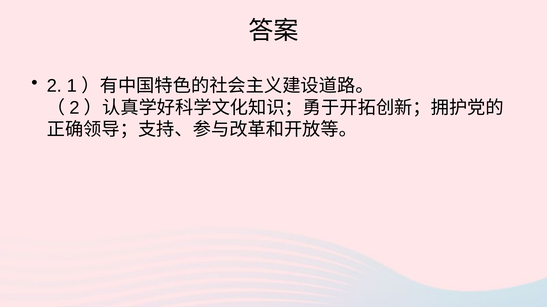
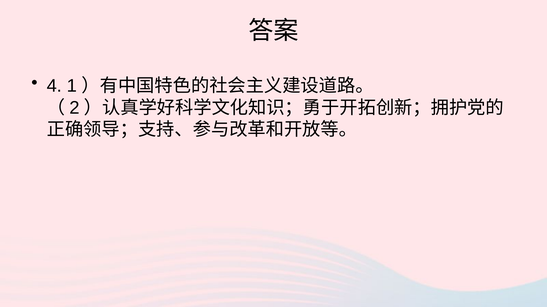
2: 2 -> 4 (54, 86)
